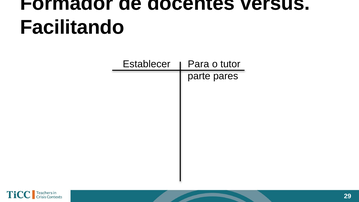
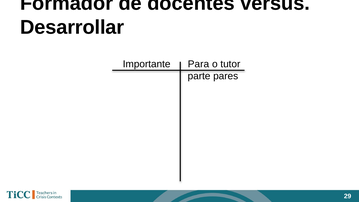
Facilitando: Facilitando -> Desarrollar (72, 27)
Establecer: Establecer -> Importante (147, 64)
